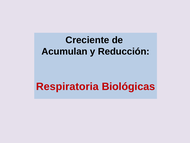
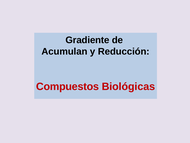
Creciente: Creciente -> Gradiente (87, 40)
Respiratoria: Respiratoria -> Compuestos (68, 86)
